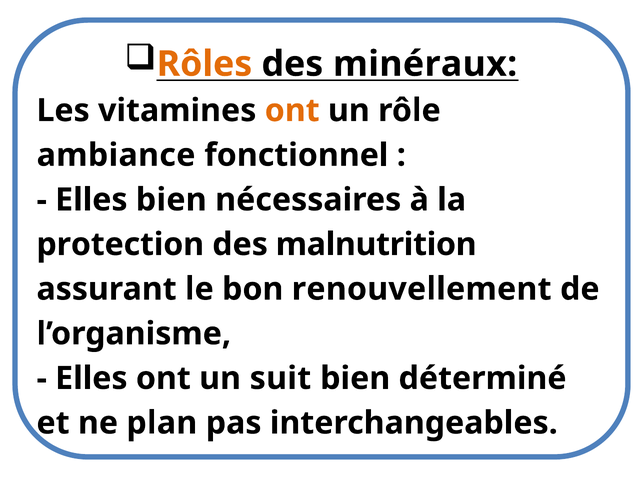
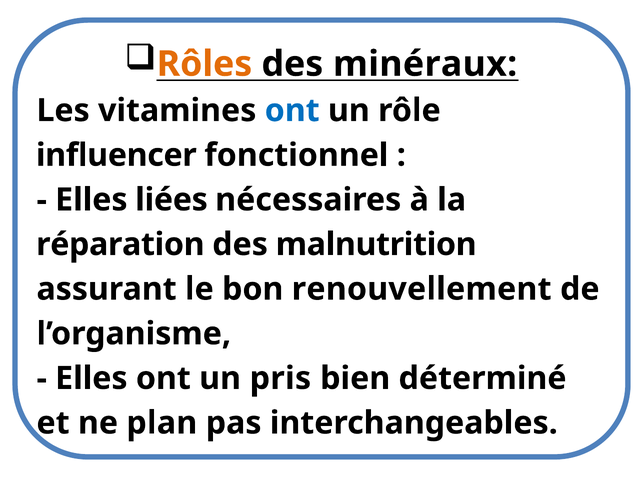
ont colour: orange -> blue (292, 111)
ambiance: ambiance -> influencer (116, 155)
Elles bien: bien -> liées (172, 200)
protection: protection -> réparation (120, 245)
suit: suit -> pris (280, 379)
